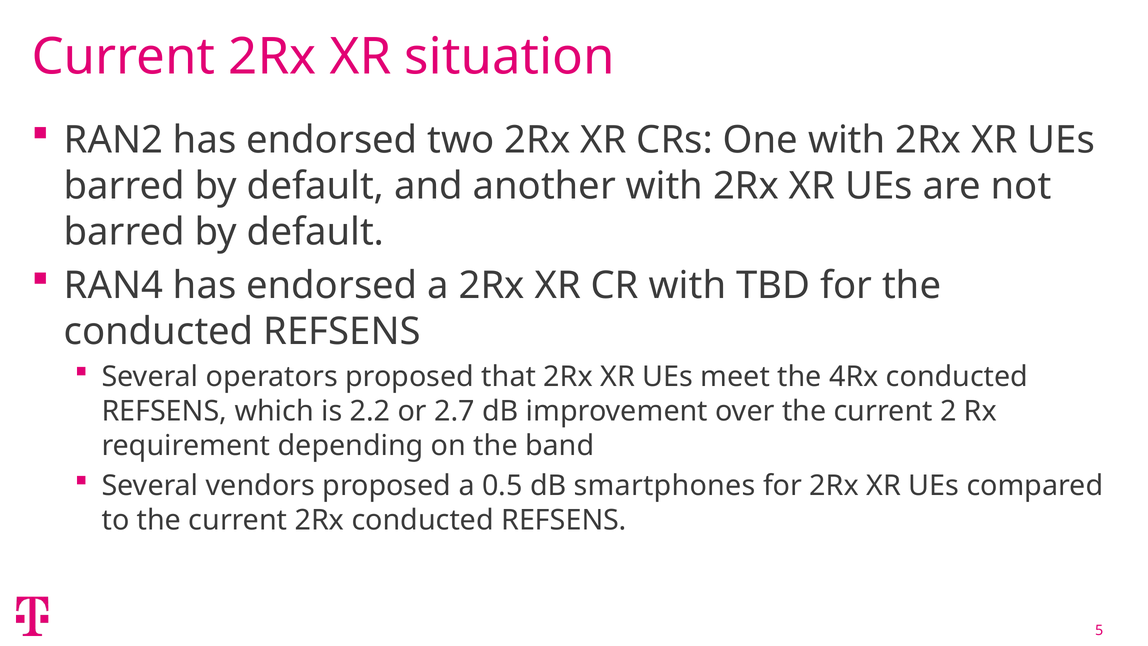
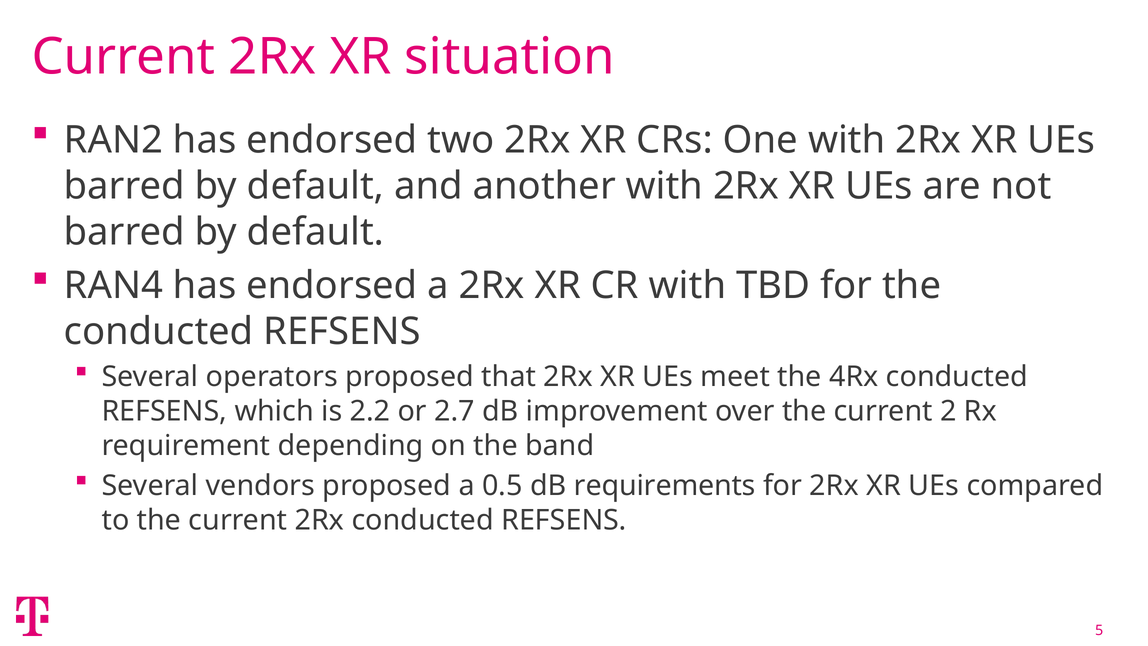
smartphones: smartphones -> requirements (665, 486)
